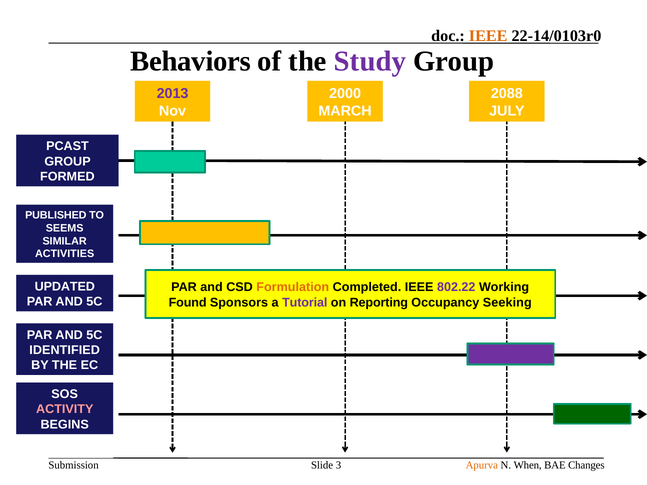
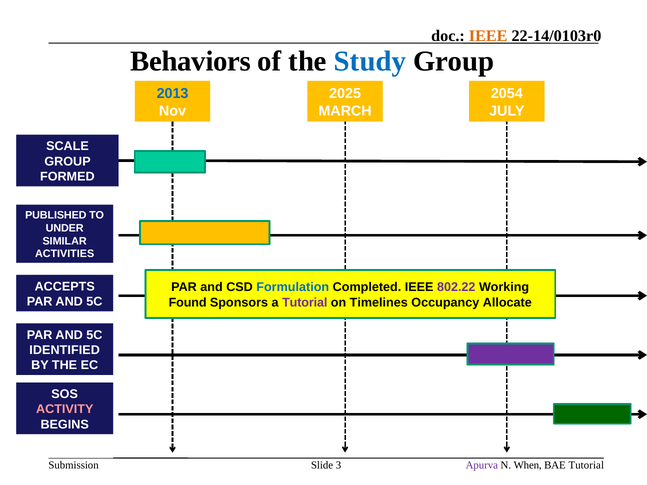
Study colour: purple -> blue (370, 61)
2013 colour: purple -> blue (173, 94)
2000: 2000 -> 2025 (345, 94)
2088: 2088 -> 2054 (507, 94)
PCAST: PCAST -> SCALE (67, 146)
SEEMS: SEEMS -> UNDER (65, 228)
UPDATED: UPDATED -> ACCEPTS (65, 287)
Formulation colour: orange -> blue (293, 287)
Reporting: Reporting -> Timelines (379, 303)
Seeking: Seeking -> Allocate (507, 303)
Apurva colour: orange -> purple (482, 465)
BAE Changes: Changes -> Tutorial (586, 465)
